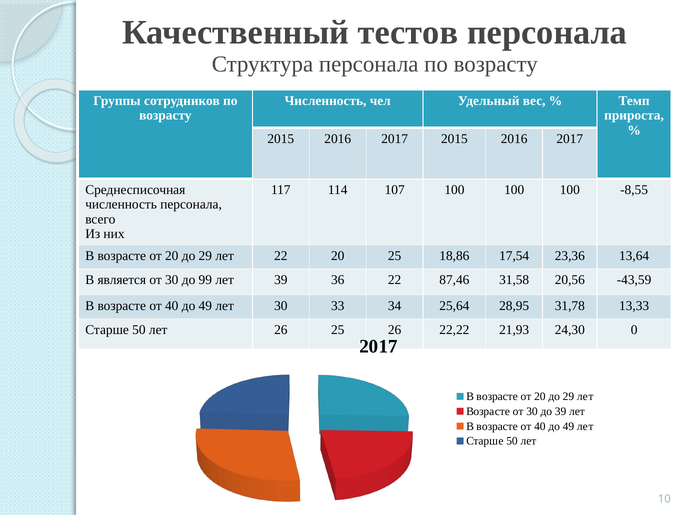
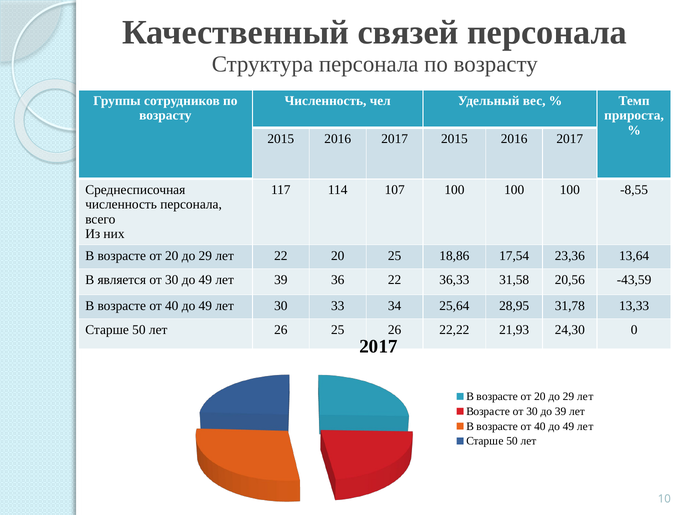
тестов: тестов -> связей (408, 33)
30 до 99: 99 -> 49 (205, 280)
87,46: 87,46 -> 36,33 (454, 280)
